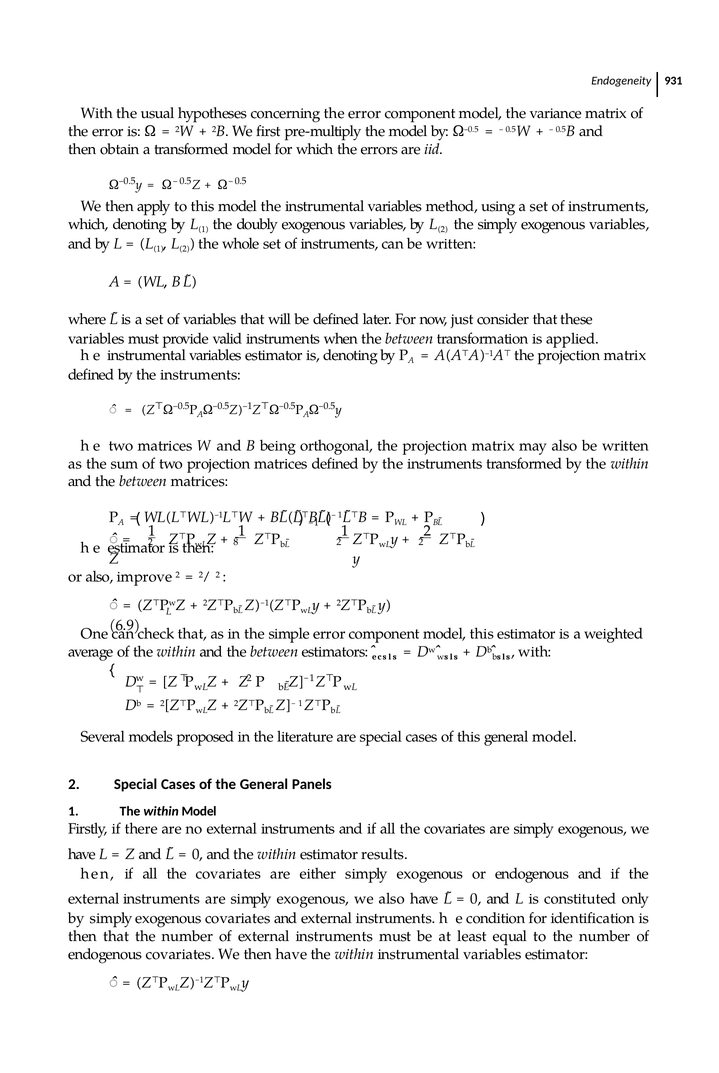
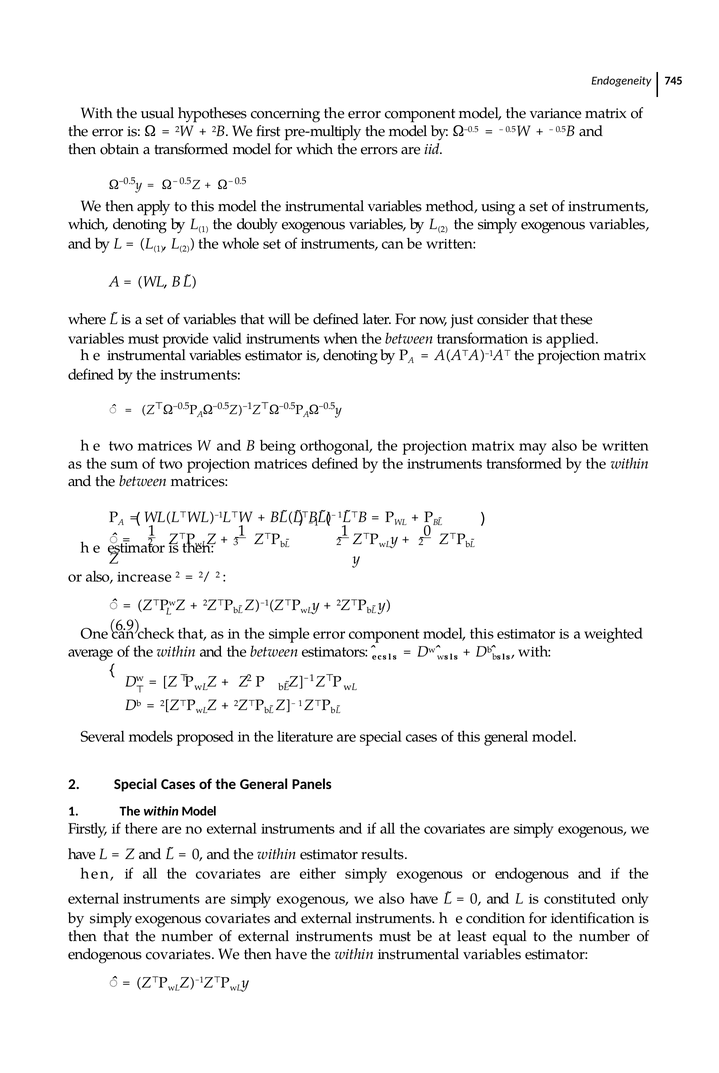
931: 931 -> 745 (673, 81)
1 2: 2 -> 0 (427, 531)
8: 8 -> 3 (236, 542)
improve: improve -> increase (144, 577)
